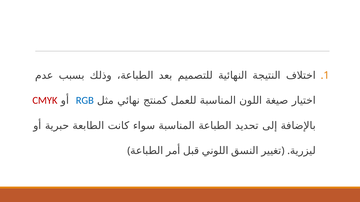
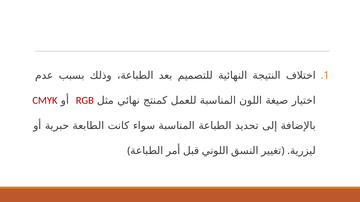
RGB colour: blue -> red (85, 101)
